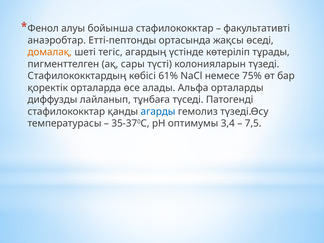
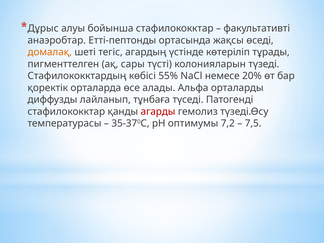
Фенол: Фенол -> Дұрыс (43, 28)
61%: 61% -> 55% (168, 76)
75%: 75% -> 20% (252, 76)
агарды colour: blue -> red (158, 112)
3,4: 3,4 -> 7,2 (228, 123)
